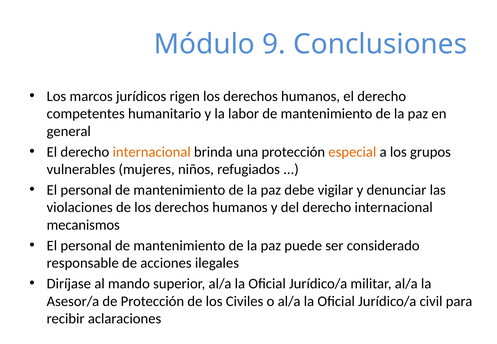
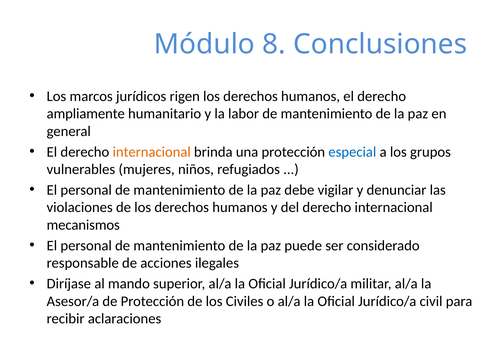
9: 9 -> 8 (274, 44)
competentes: competentes -> ampliamente (86, 114)
especial colour: orange -> blue (352, 152)
